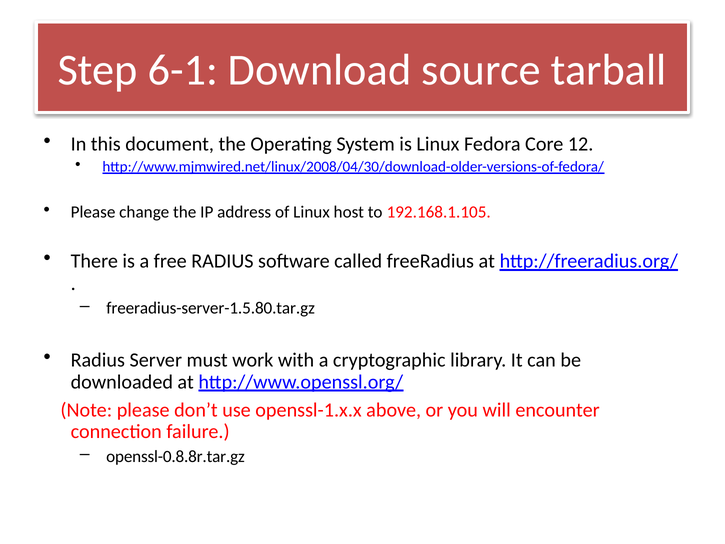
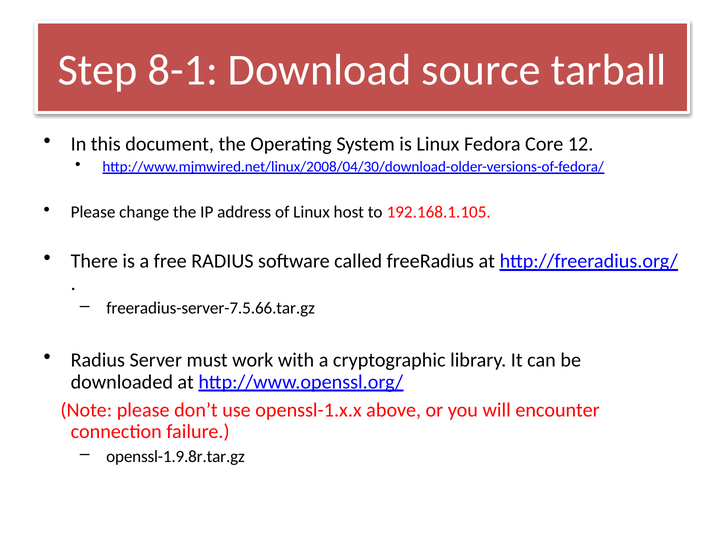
6-1: 6-1 -> 8-1 (183, 70)
freeradius-server-1.5.80.tar.gz: freeradius-server-1.5.80.tar.gz -> freeradius-server-7.5.66.tar.gz (211, 308)
openssl-0.8.8r.tar.gz: openssl-0.8.8r.tar.gz -> openssl-1.9.8r.tar.gz (176, 456)
